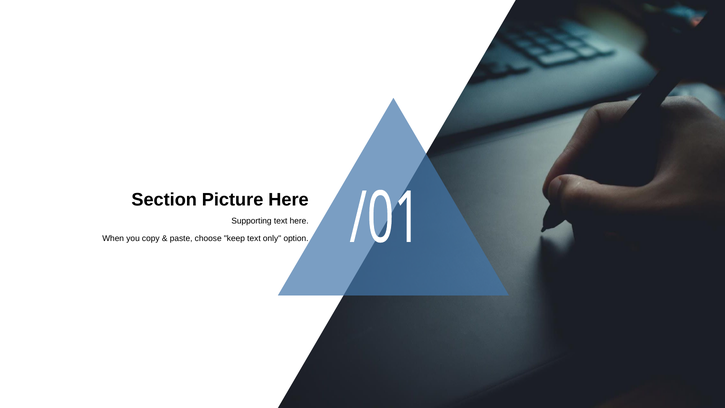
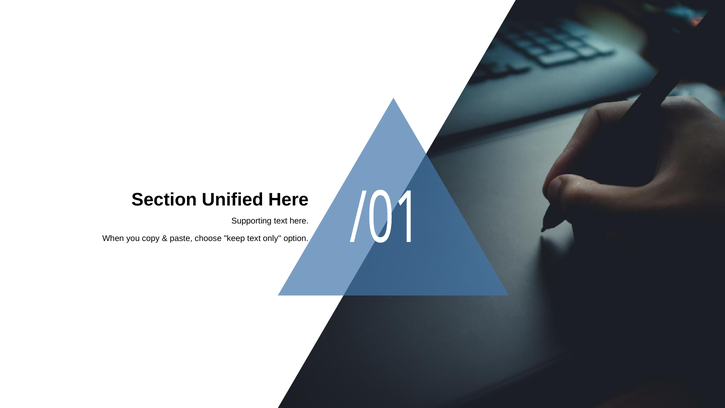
Picture: Picture -> Unified (233, 200)
